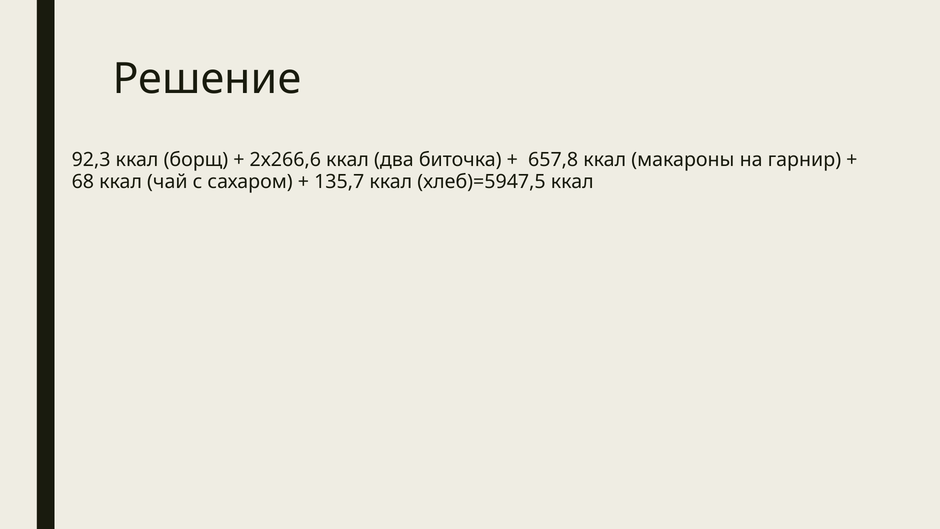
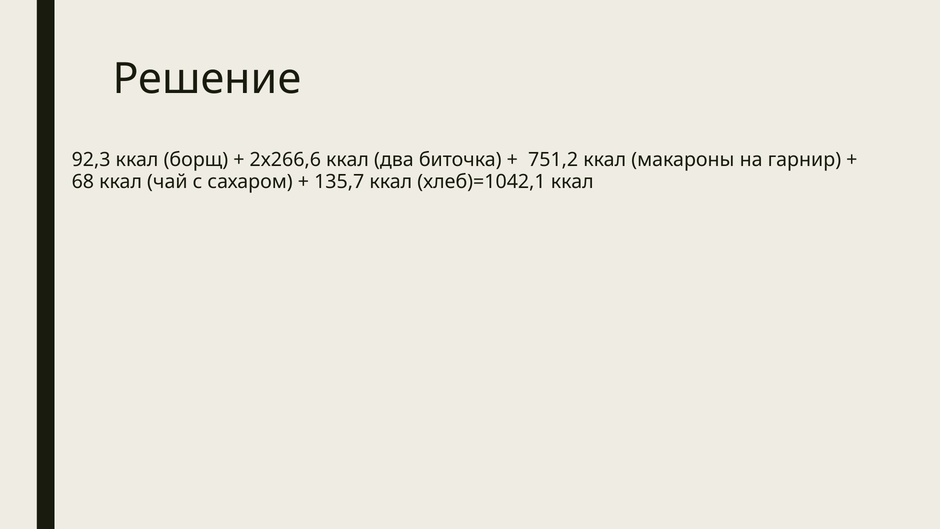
657,8: 657,8 -> 751,2 (553, 160)
хлеб)=5947,5: хлеб)=5947,5 -> хлеб)=1042,1 (481, 182)
